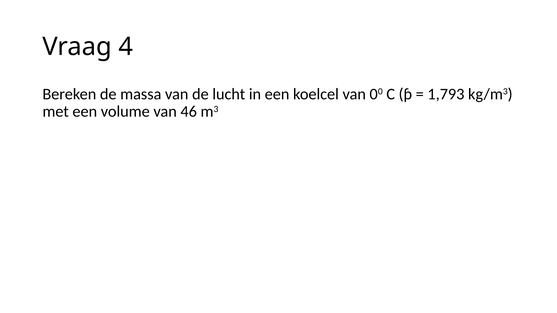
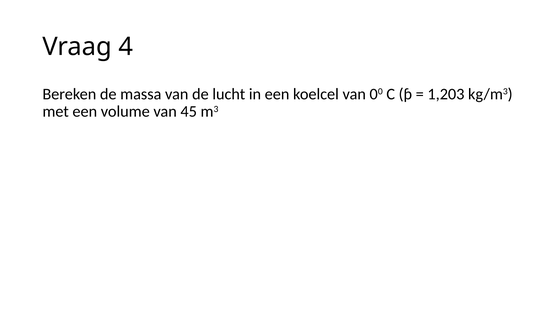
1,793: 1,793 -> 1,203 (446, 94)
46: 46 -> 45 (189, 112)
